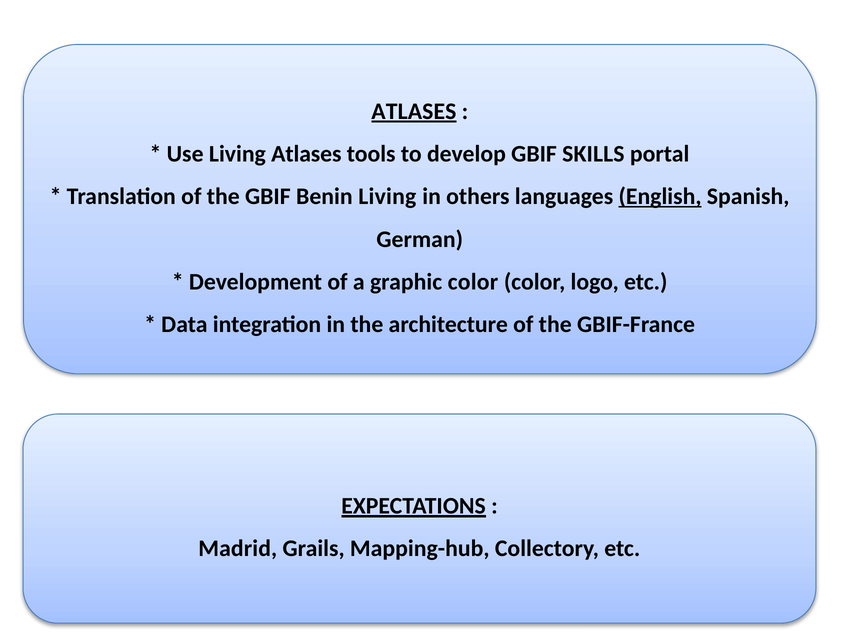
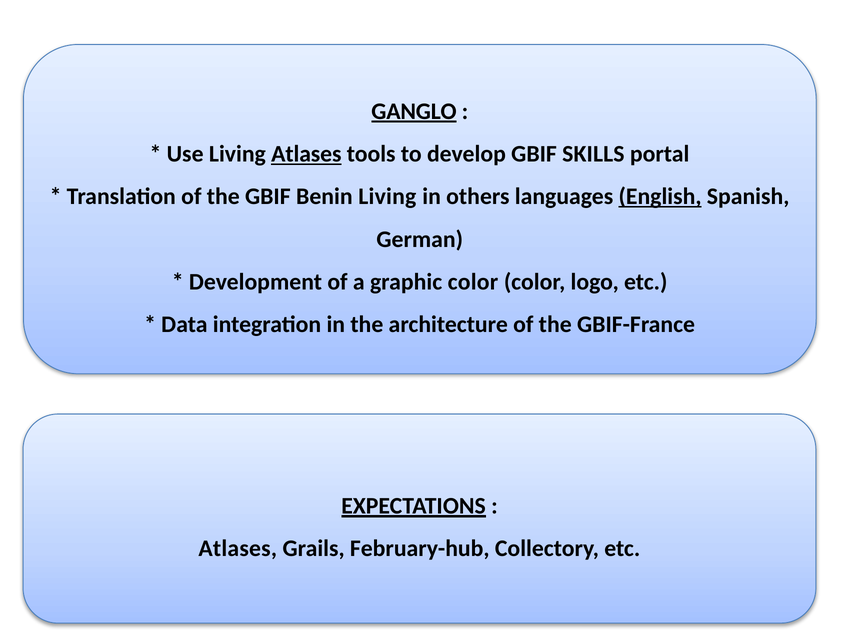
ATLASES: ATLASES -> GANGLO (414, 111)
Atlases underline: none -> present (306, 154)
Madrid: Madrid -> Atlases (238, 548)
Mapping-hub: Mapping-hub -> February-hub (420, 548)
